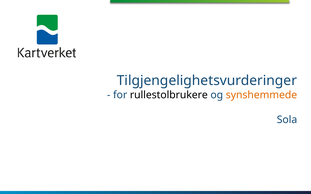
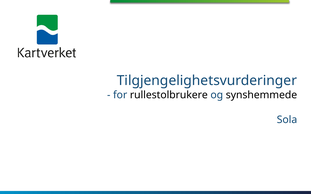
synshemmede colour: orange -> black (261, 95)
